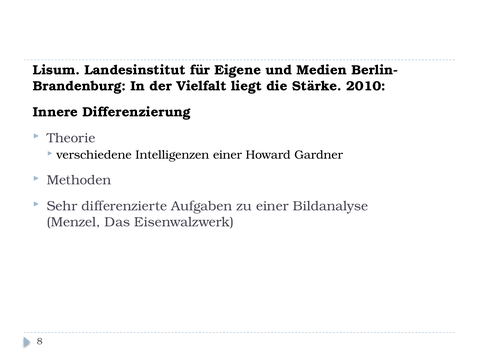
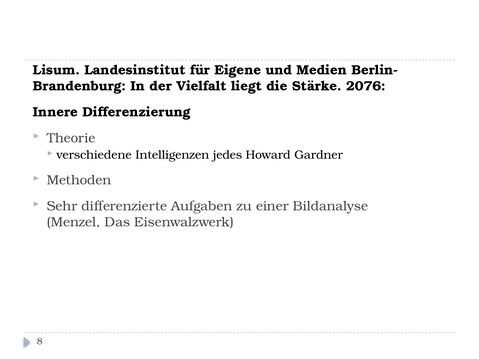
2010: 2010 -> 2076 (366, 86)
Intelligenzen einer: einer -> jedes (227, 155)
